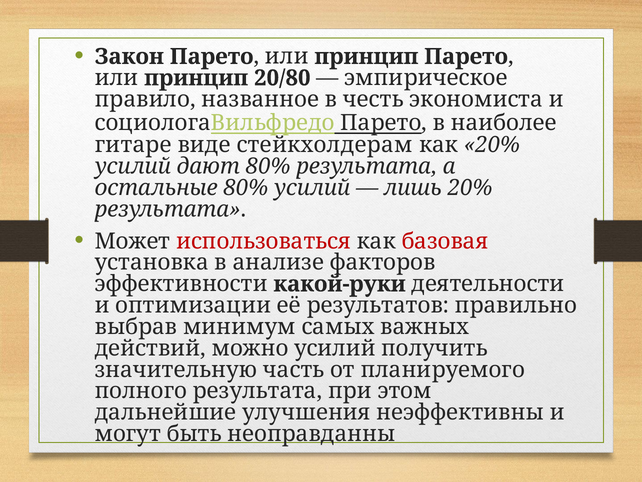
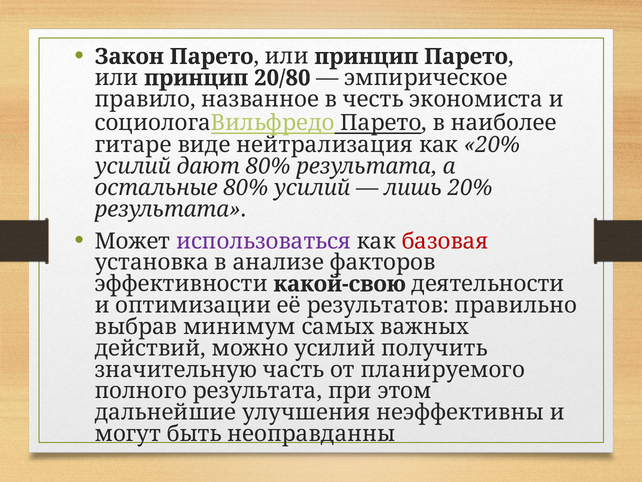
стейкхолдерам: стейкхолдерам -> нейтрализация (325, 145)
использоваться colour: red -> purple (264, 241)
какой-руки: какой-руки -> какой-свою (340, 284)
